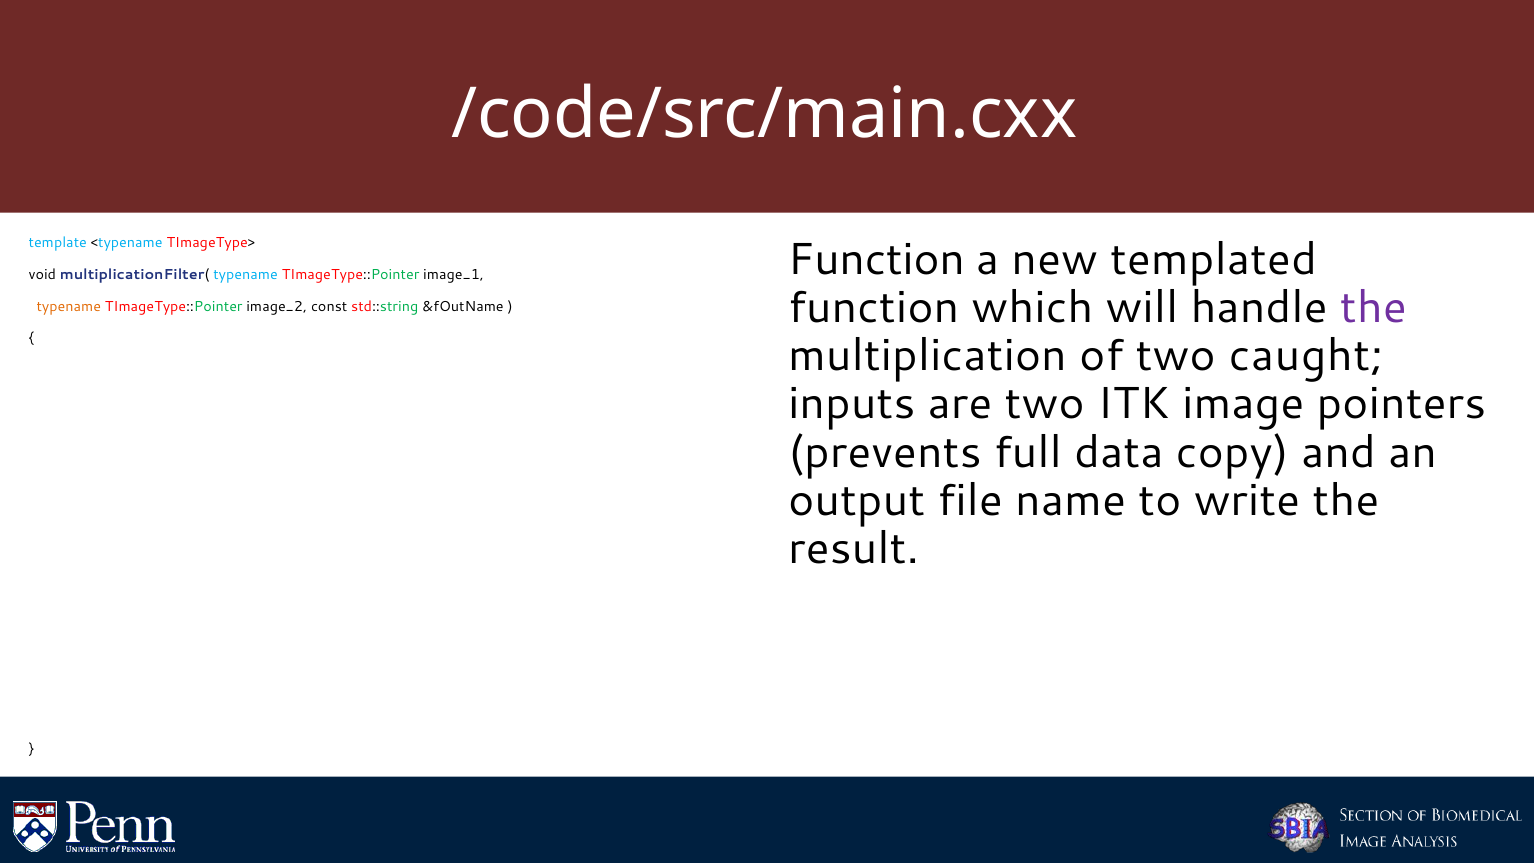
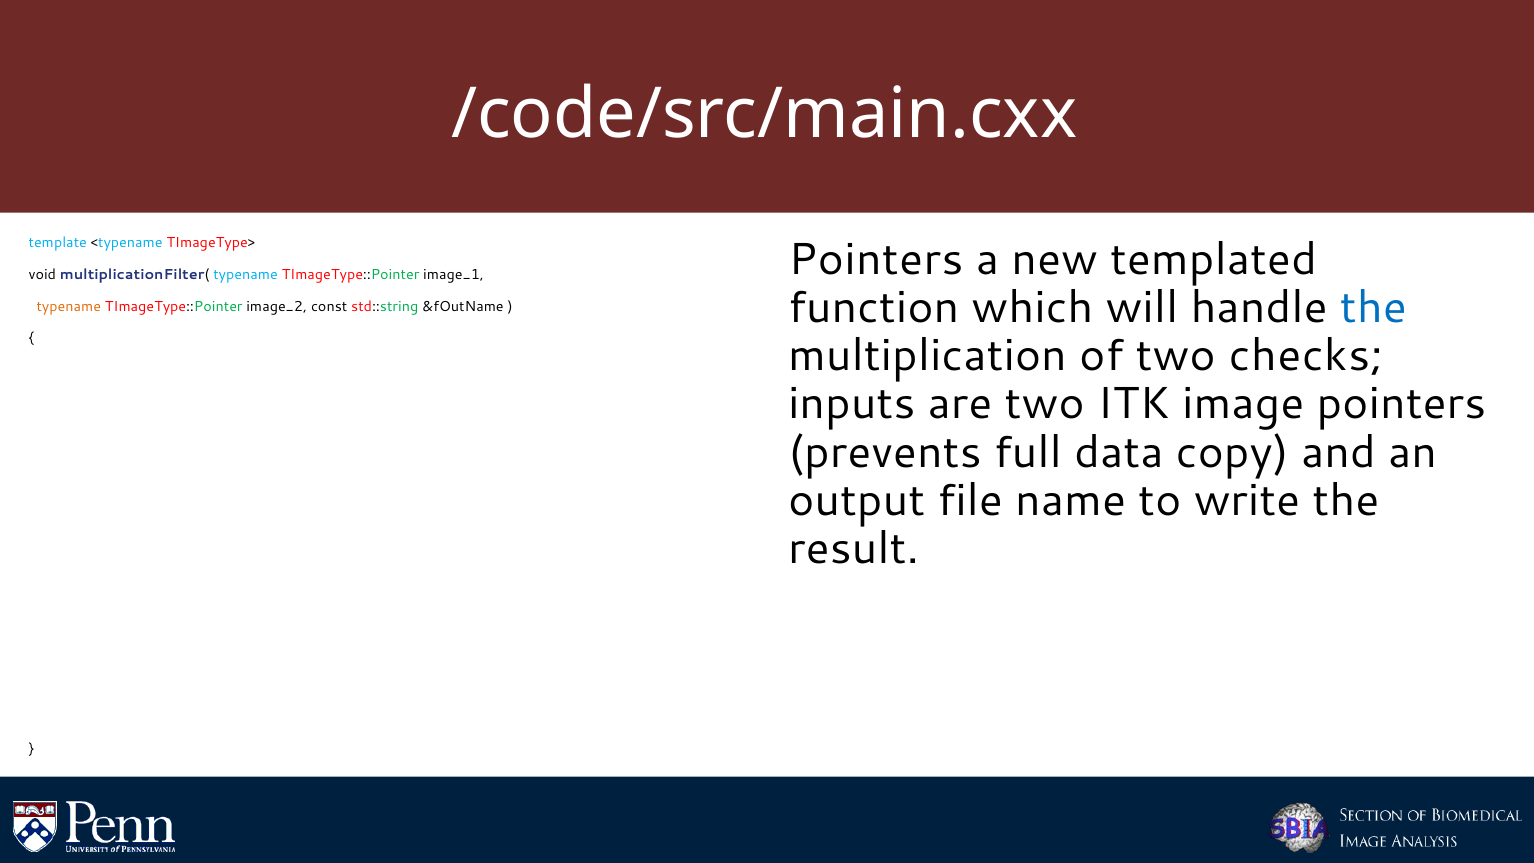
Function: Function -> Pointers (876, 259)
the colour: purple -> blue (1373, 308)
caught: caught -> checks (1306, 356)
